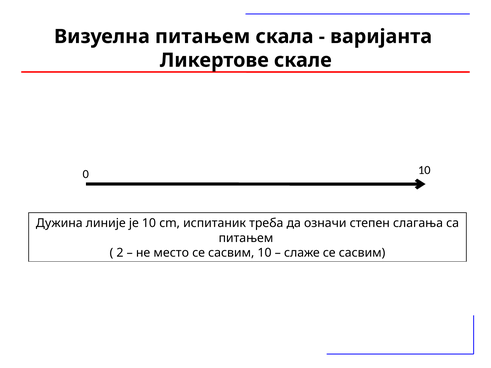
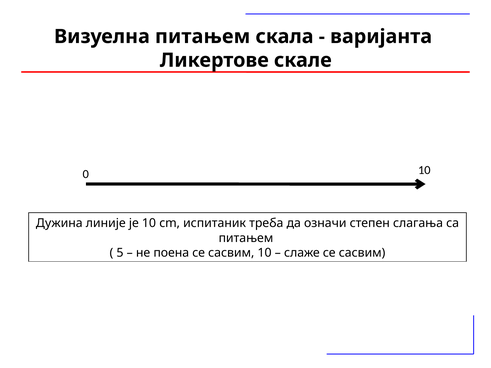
2: 2 -> 5 (120, 253)
место: место -> поена (171, 253)
